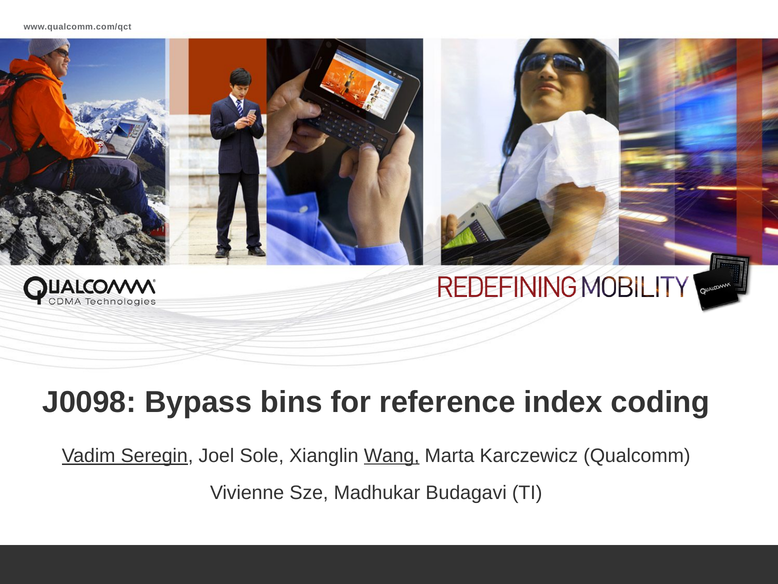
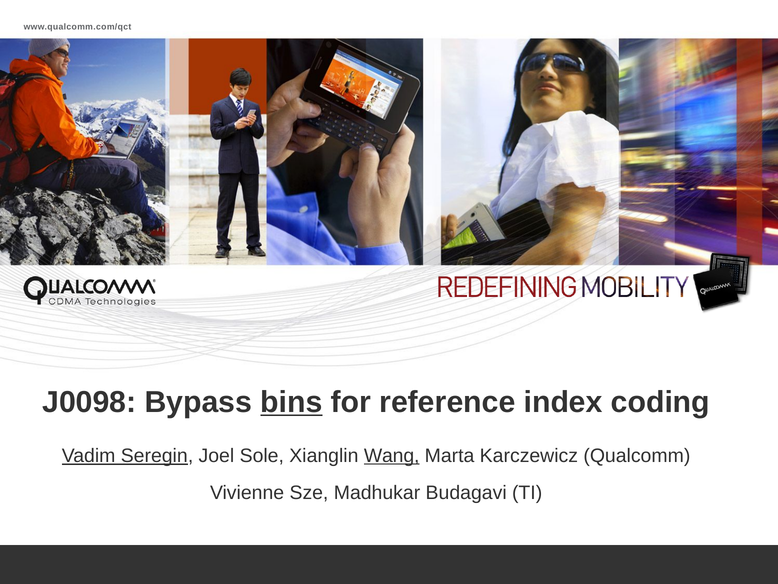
bins underline: none -> present (291, 402)
